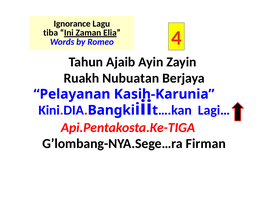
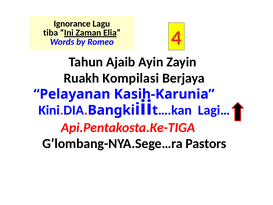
Nubuatan: Nubuatan -> Kompilasi (131, 78)
Firman: Firman -> Pastors (206, 143)
